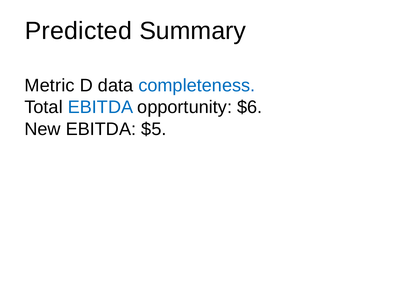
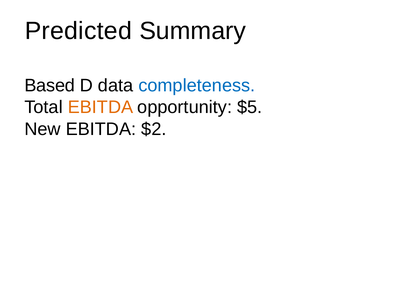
Metric: Metric -> Based (50, 86)
EBITDA colour: blue -> orange (100, 107)
$6: $6 -> $5 (250, 107)
$5: $5 -> $2 (154, 129)
